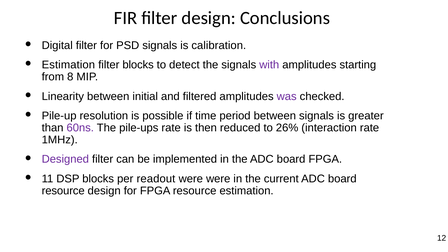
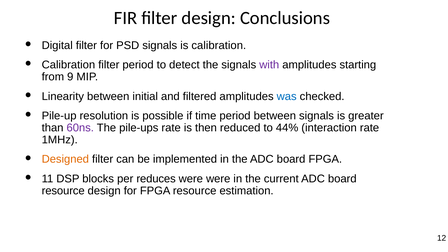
Estimation: Estimation -> Calibration (68, 65)
filter blocks: blocks -> period (138, 65)
8: 8 -> 9 (70, 77)
was colour: purple -> blue (287, 96)
26%: 26% -> 44% (287, 128)
Designed colour: purple -> orange (65, 159)
readout: readout -> reduces (156, 179)
